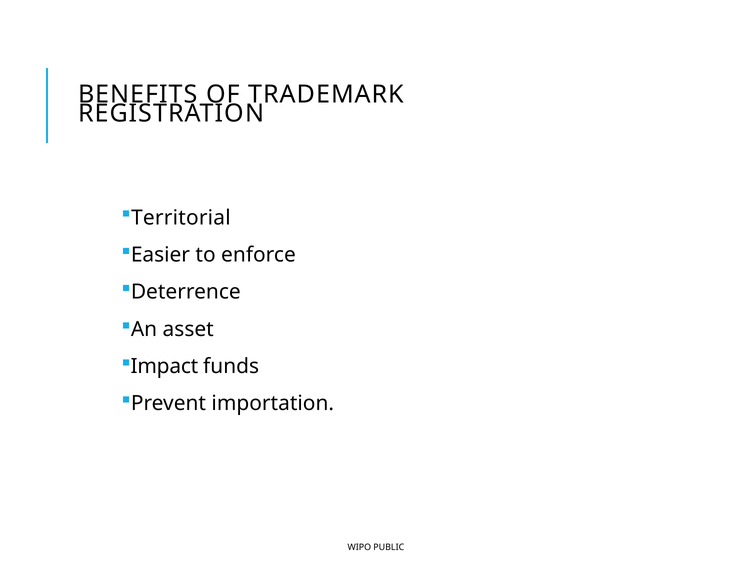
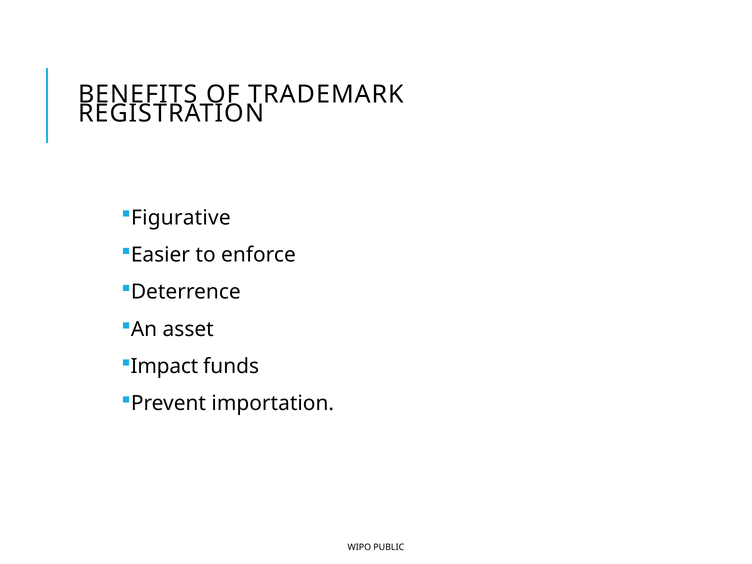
Territorial: Territorial -> Figurative (181, 218)
